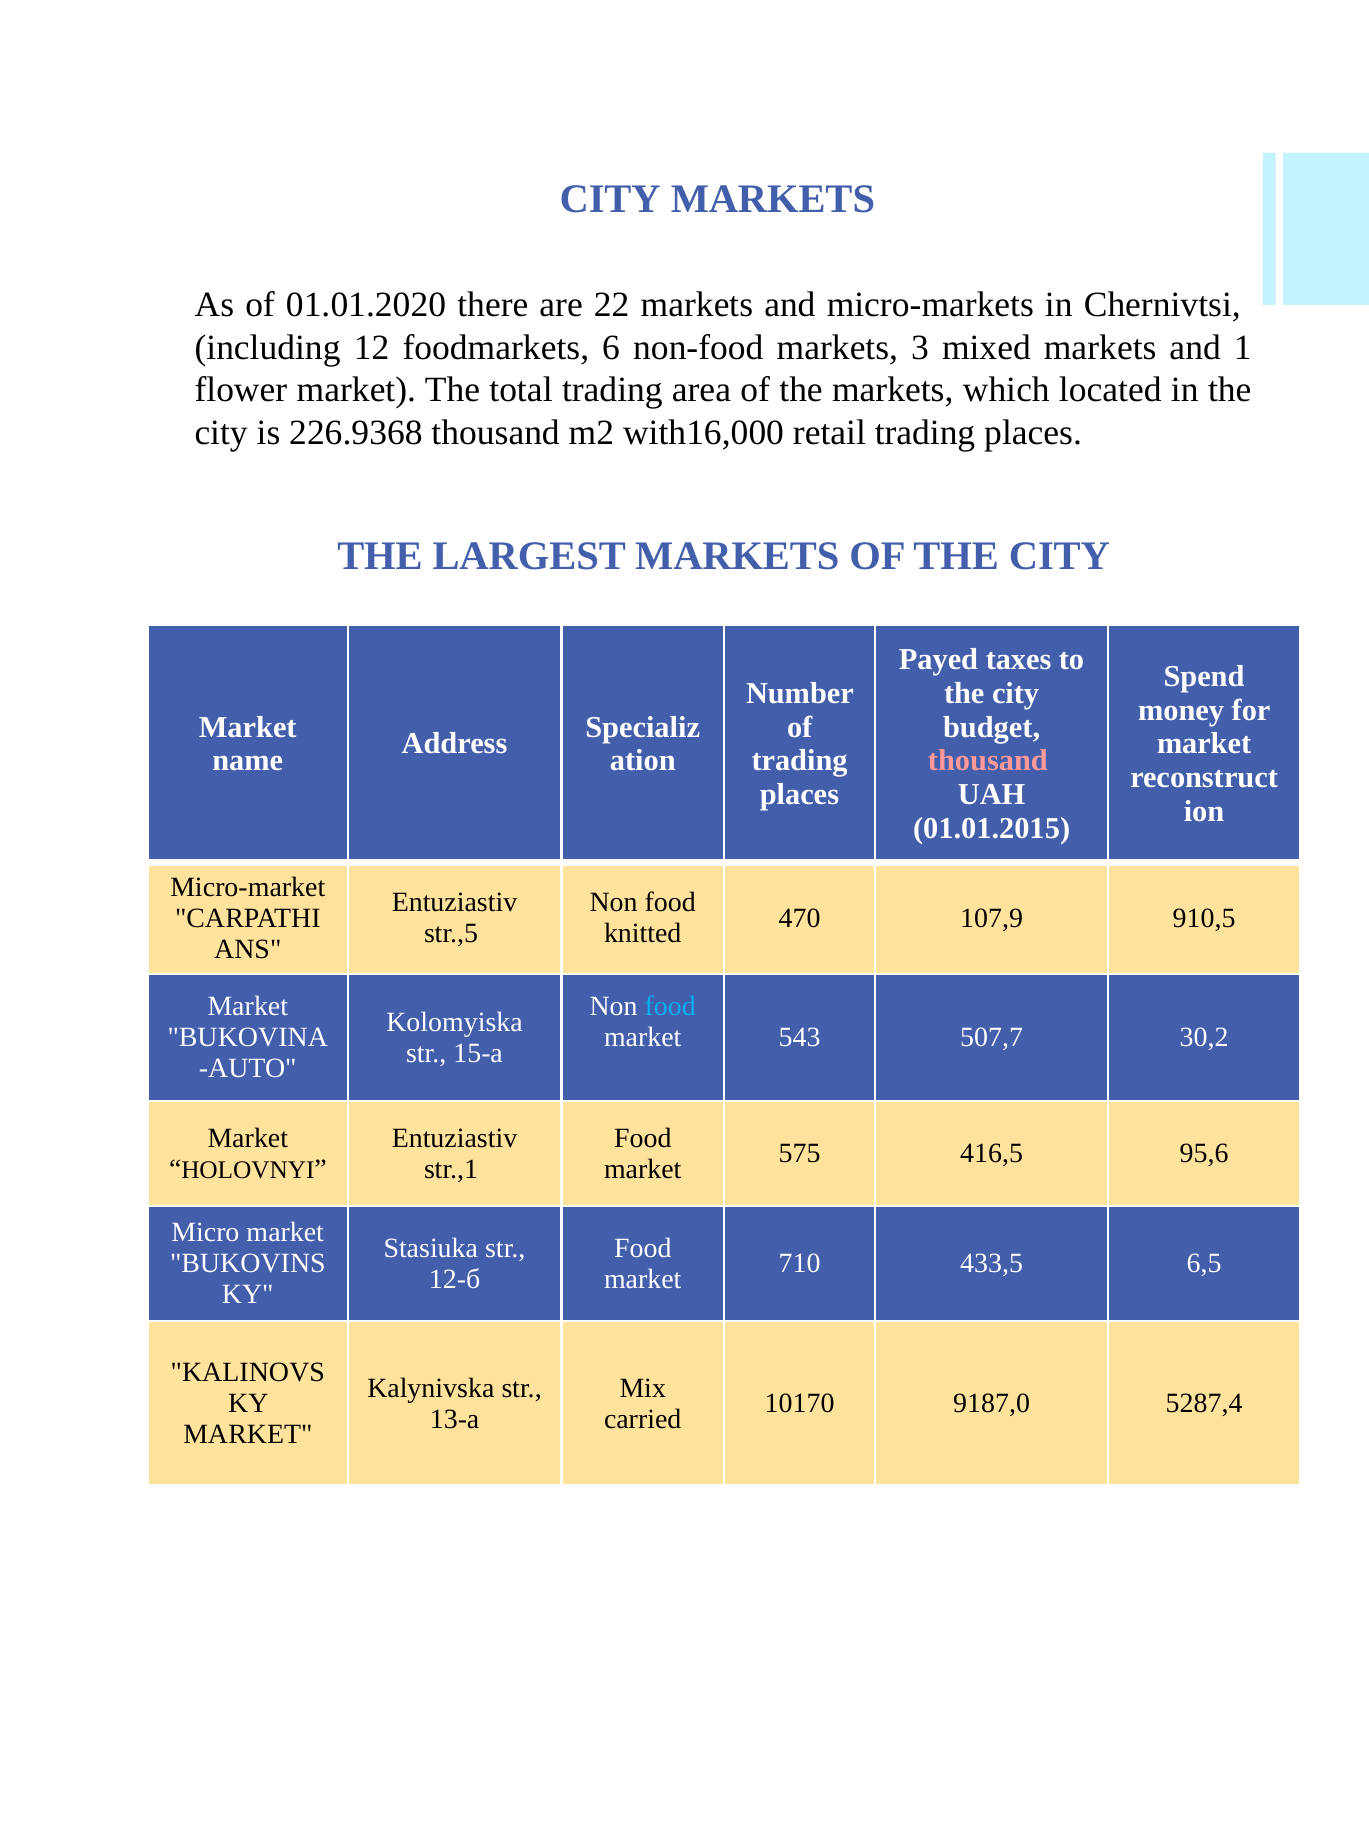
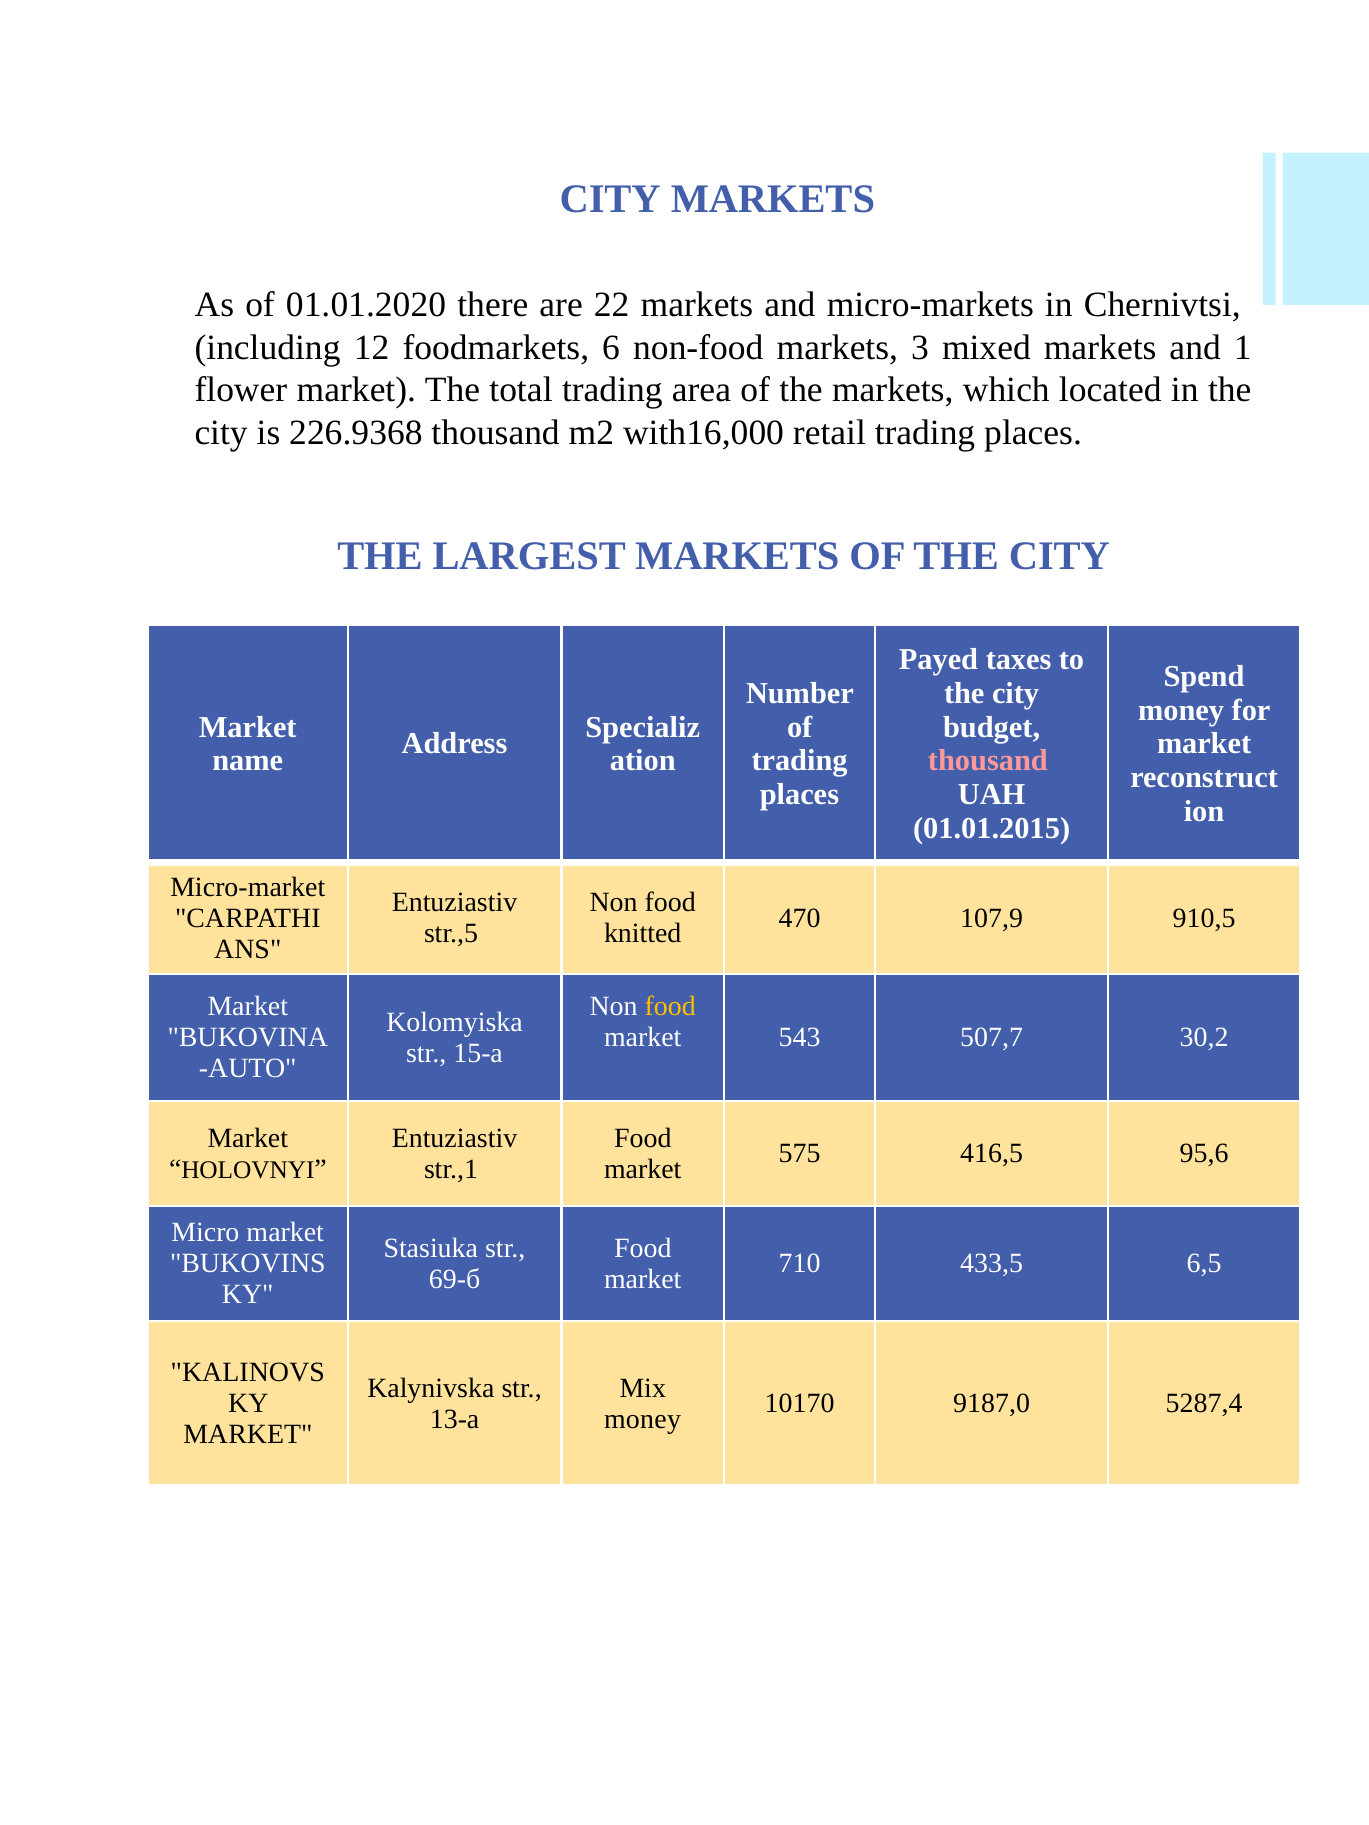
food colour: light blue -> yellow (670, 1007)
12-б: 12-б -> 69-б (455, 1279)
carried: carried -> money (643, 1419)
